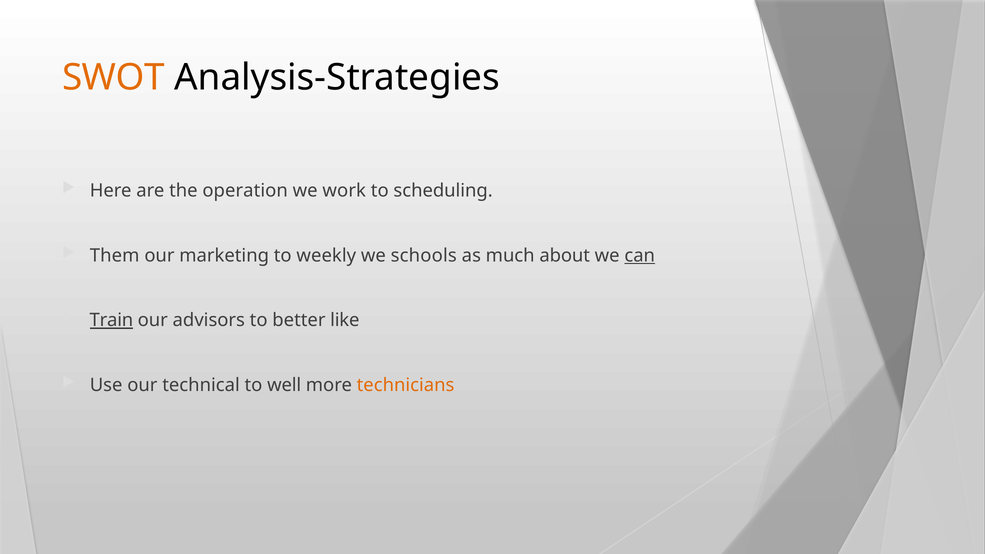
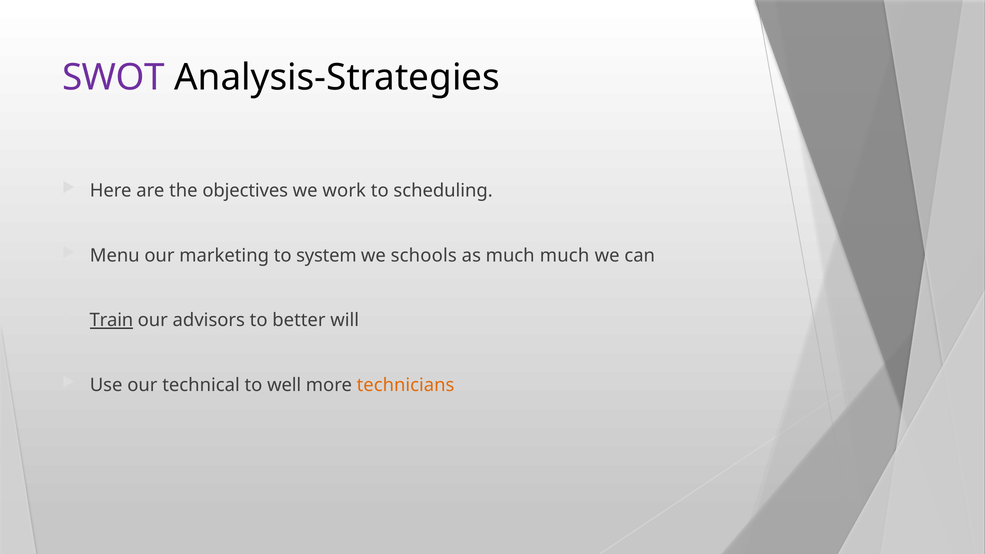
SWOT colour: orange -> purple (114, 78)
operation: operation -> objectives (245, 191)
Them: Them -> Menu (115, 255)
weekly: weekly -> system (326, 255)
much about: about -> much (565, 255)
can underline: present -> none (640, 255)
like: like -> will (345, 320)
